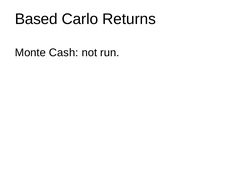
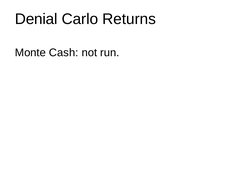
Based: Based -> Denial (36, 19)
